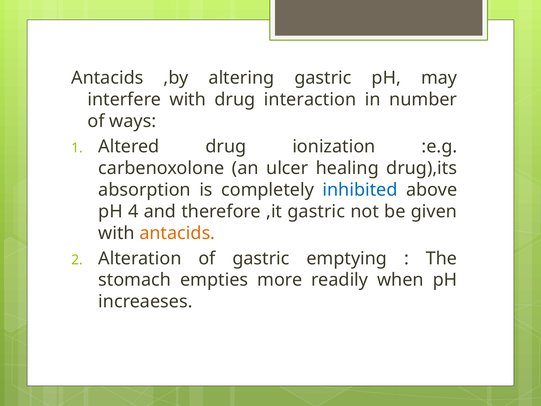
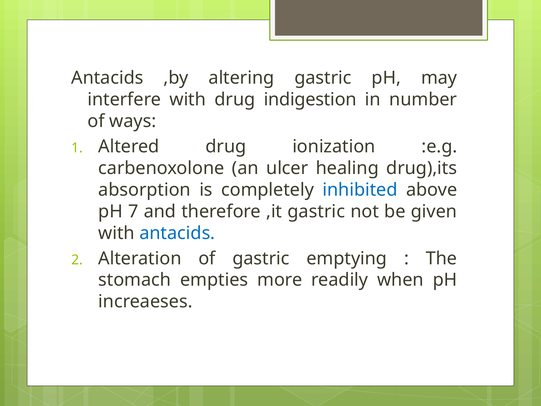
interaction: interaction -> indigestion (310, 100)
4: 4 -> 7 (133, 211)
antacids colour: orange -> blue (177, 233)
